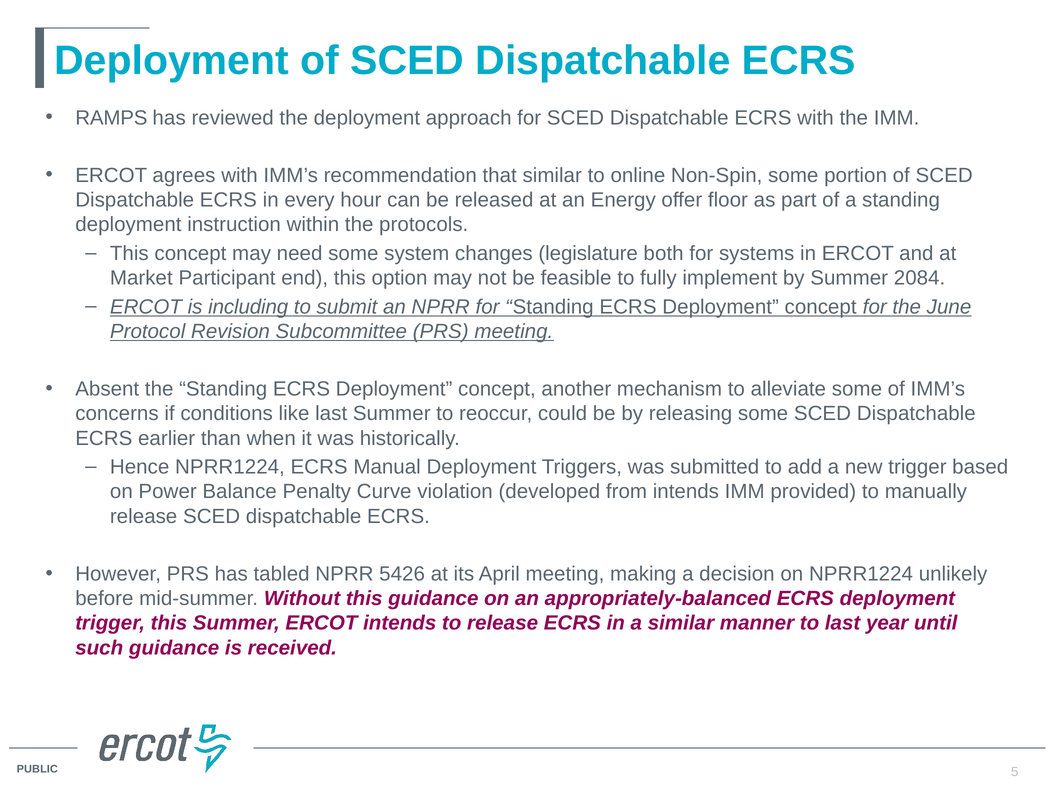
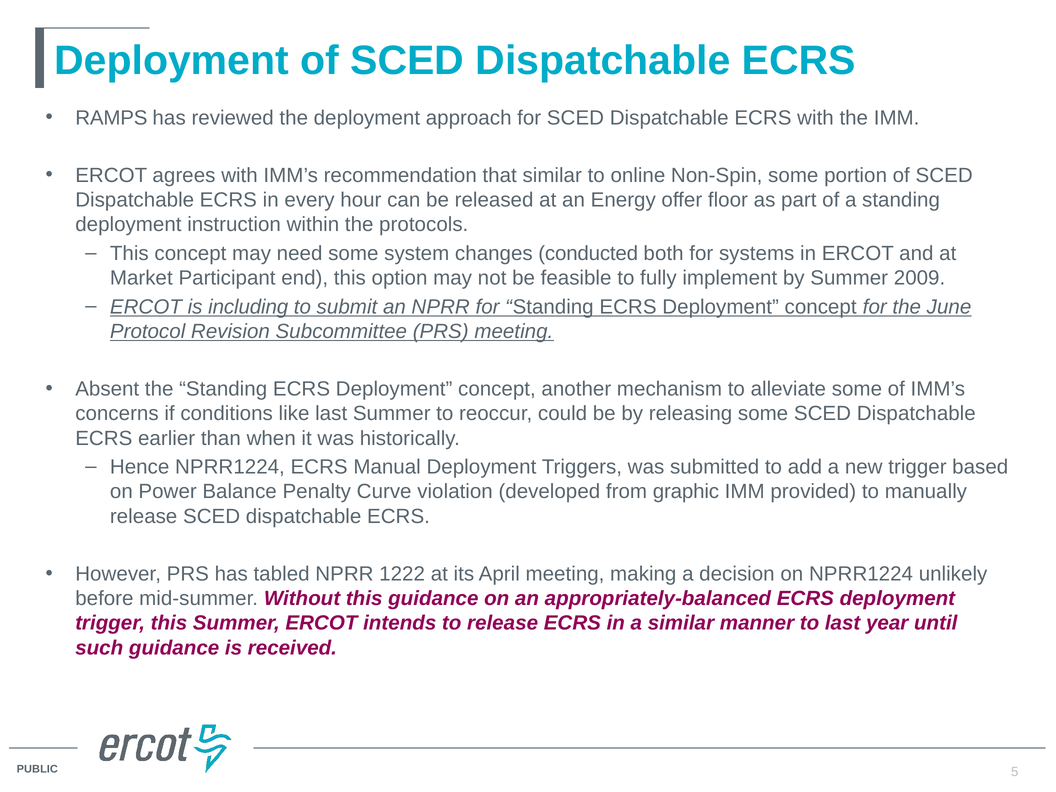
legislature: legislature -> conducted (588, 253)
2084: 2084 -> 2009 (920, 278)
from intends: intends -> graphic (686, 492)
5426: 5426 -> 1222 (402, 574)
